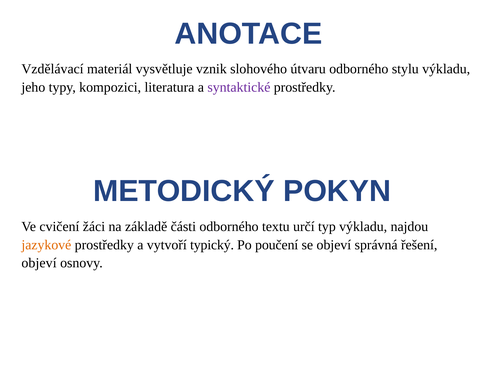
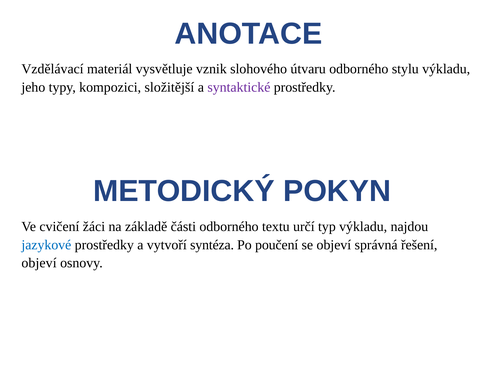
literatura: literatura -> složitější (169, 87)
jazykové colour: orange -> blue (46, 245)
typický: typický -> syntéza (212, 245)
